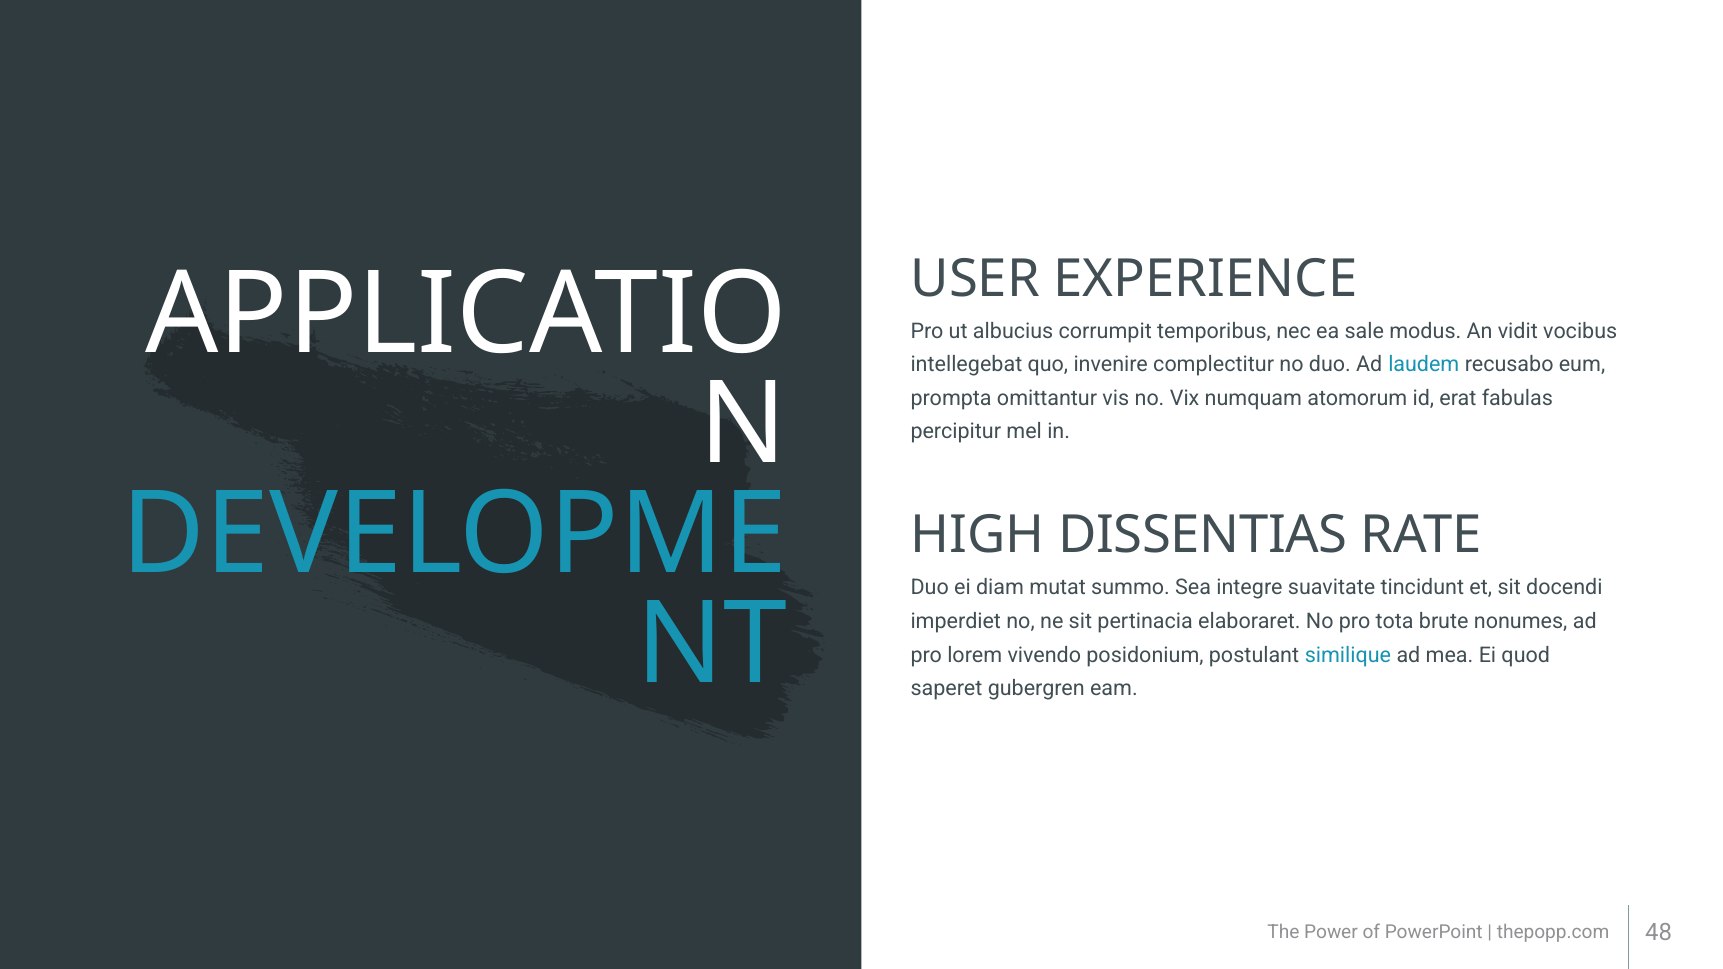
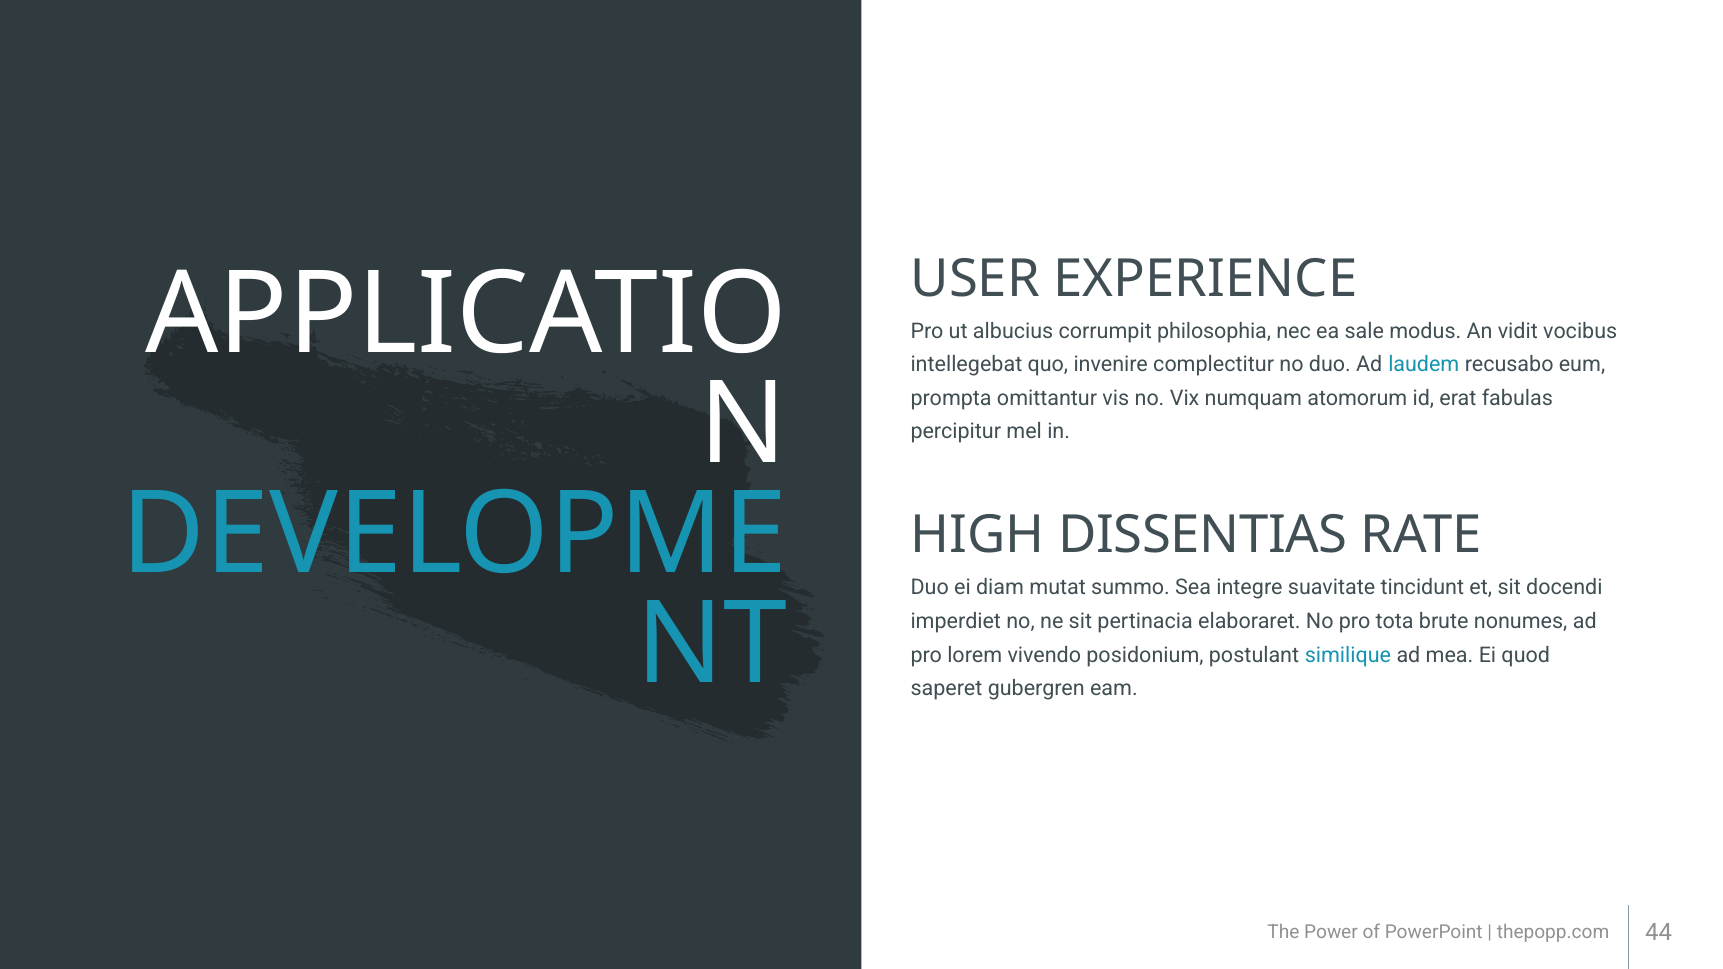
temporibus: temporibus -> philosophia (1214, 331)
48: 48 -> 44 (1659, 933)
